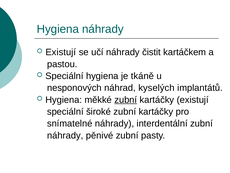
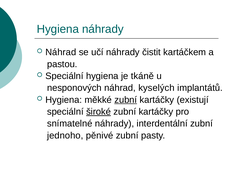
Existují: Existují -> Náhrad (61, 52)
široké underline: none -> present (99, 111)
náhrady: náhrady -> jednoho (65, 135)
